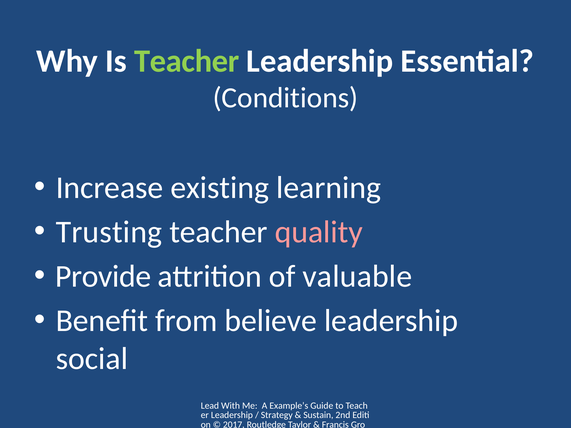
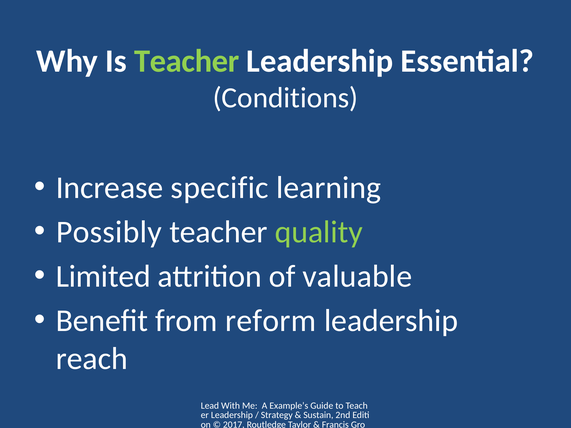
existing: existing -> specific (220, 188)
Trusting: Trusting -> Possibly (109, 232)
quality colour: pink -> light green (319, 232)
Provide: Provide -> Limited (103, 277)
believe: believe -> reform (271, 321)
social: social -> reach (92, 359)
